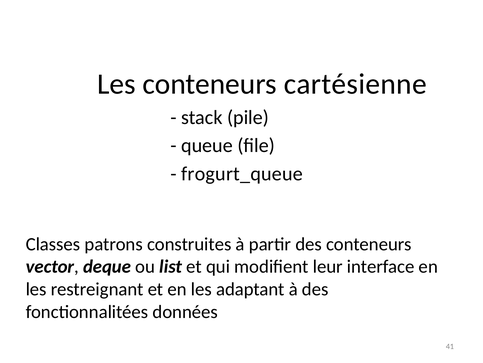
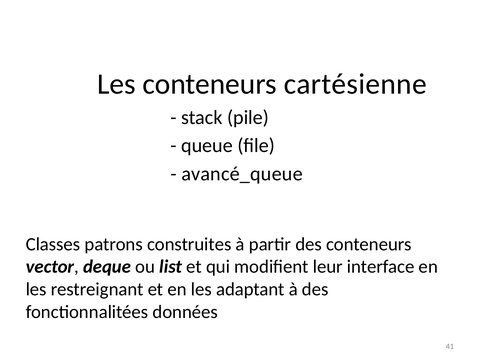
frogurt_queue: frogurt_queue -> avancé_queue (242, 174)
